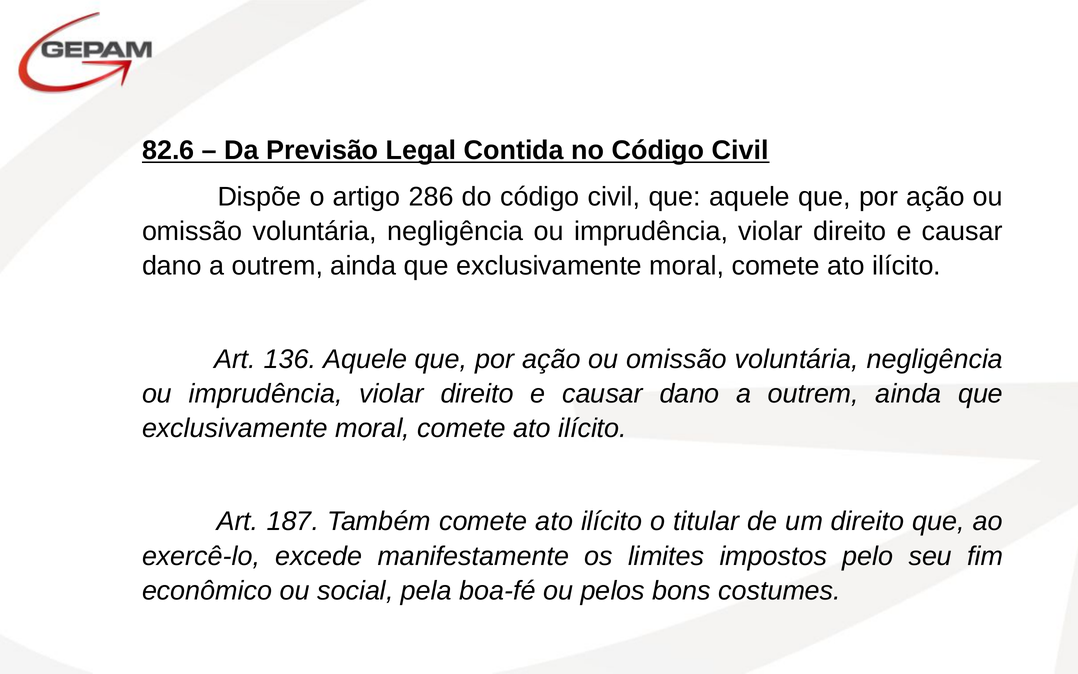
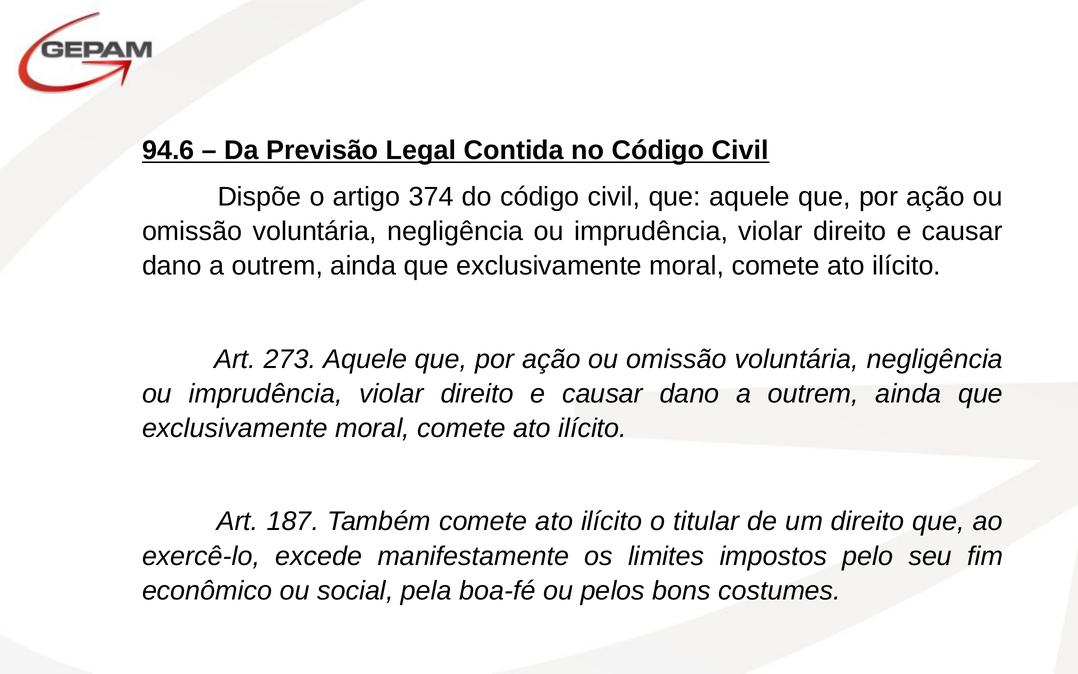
82.6: 82.6 -> 94.6 (168, 150)
286: 286 -> 374 (431, 197)
136: 136 -> 273 (290, 359)
